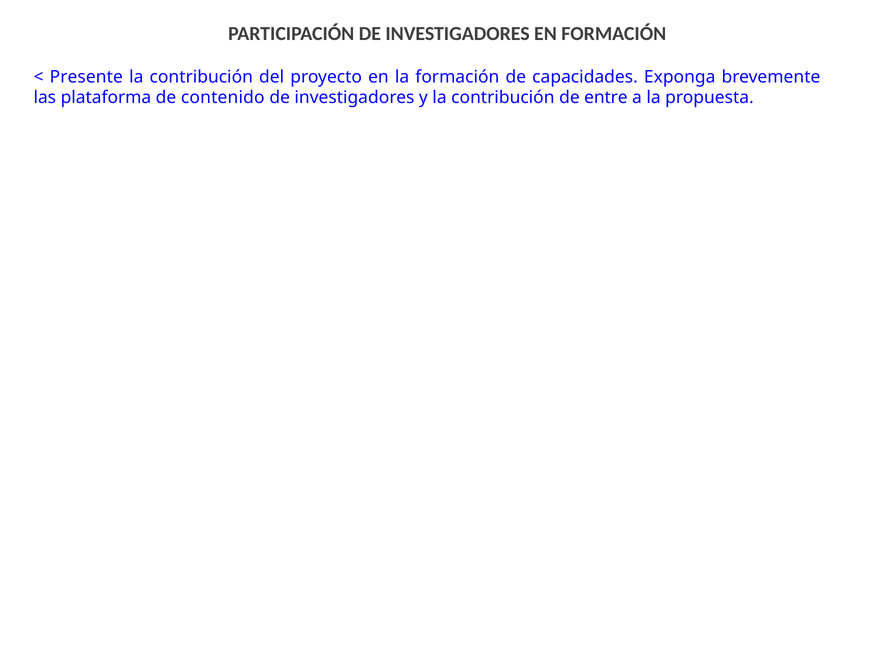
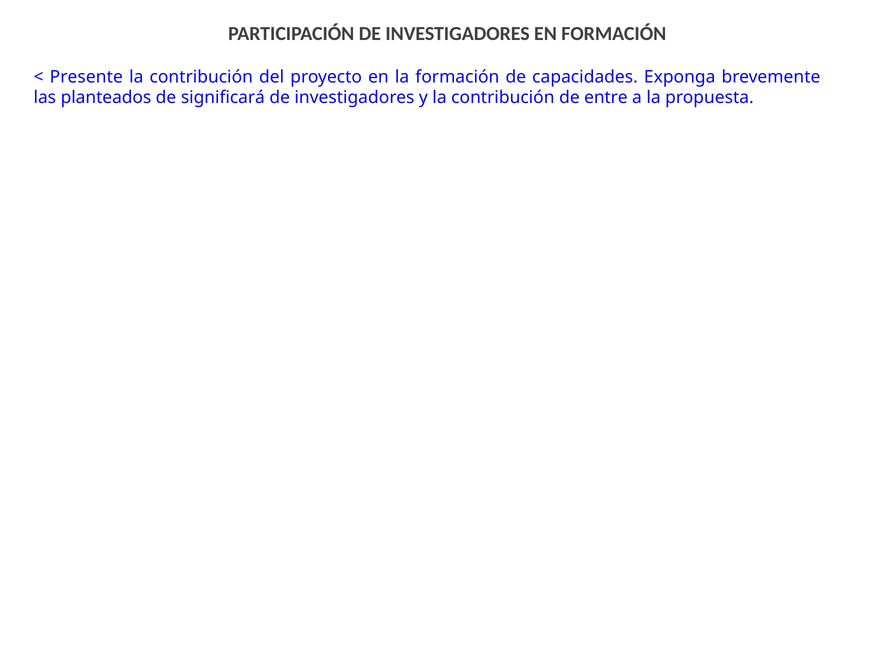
plataforma: plataforma -> planteados (106, 98)
contenido: contenido -> significará (223, 98)
